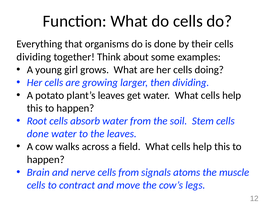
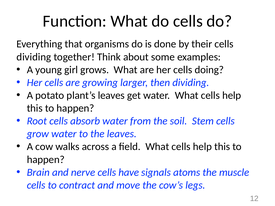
done: done -> grow (38, 134)
cells from: from -> have (129, 173)
